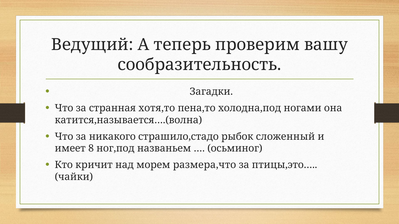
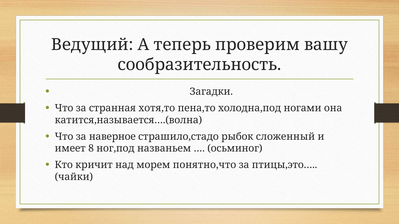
никакого: никакого -> наверное (112, 137)
размера,что: размера,что -> понятно,что (205, 165)
